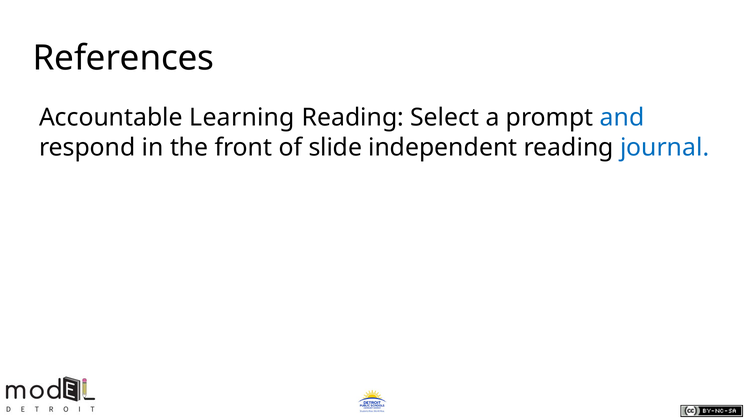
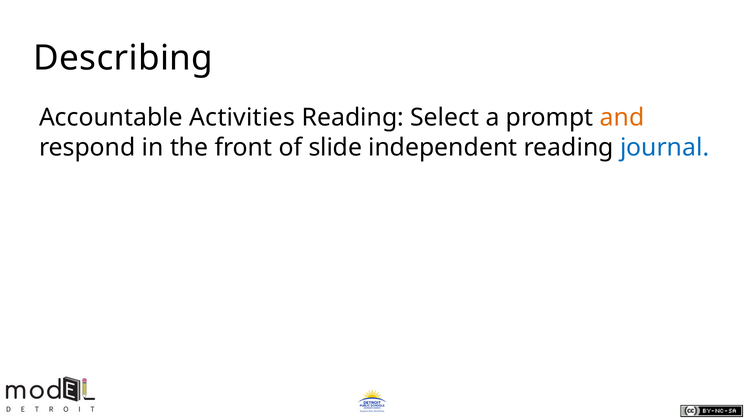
References: References -> Describing (123, 58)
Learning: Learning -> Activities (242, 118)
and colour: blue -> orange (622, 118)
